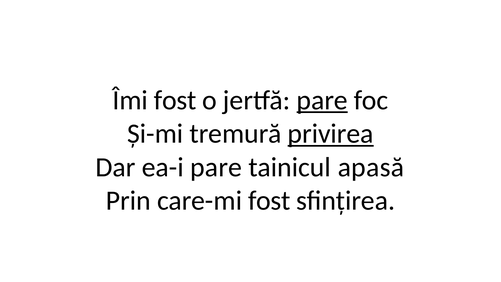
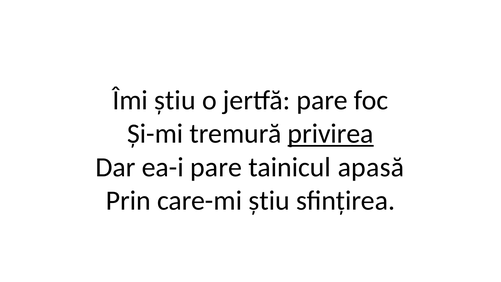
Îmi fost: fost -> știu (175, 100)
pare underline: present -> none (322, 100)
care-mi fost: fost -> știu (269, 200)
